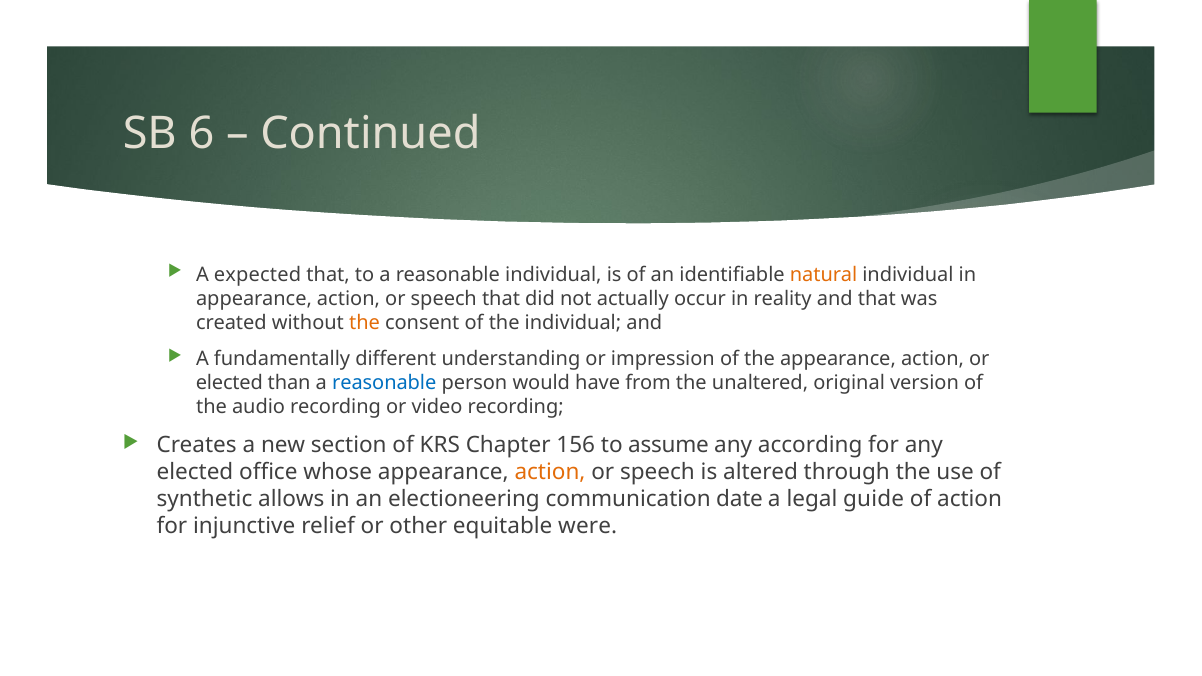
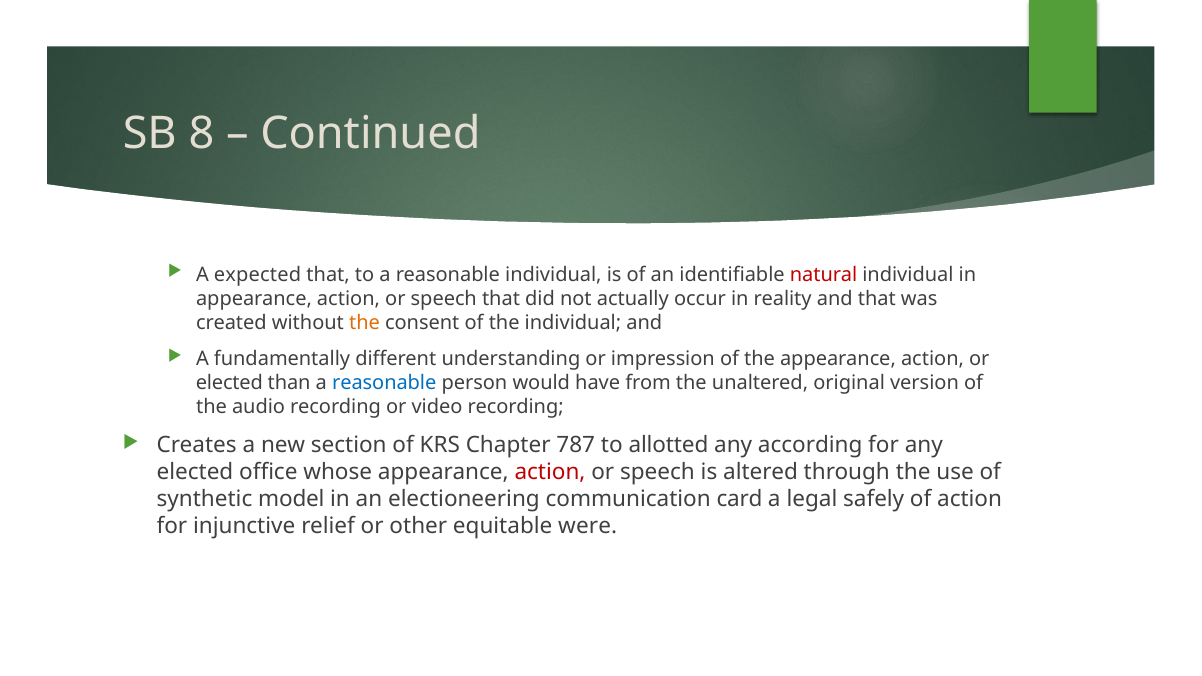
6: 6 -> 8 (201, 134)
natural colour: orange -> red (824, 275)
156: 156 -> 787 (576, 446)
assume: assume -> allotted (668, 446)
action colour: orange -> red (550, 473)
allows: allows -> model (291, 500)
date: date -> card (740, 500)
guide: guide -> safely (874, 500)
